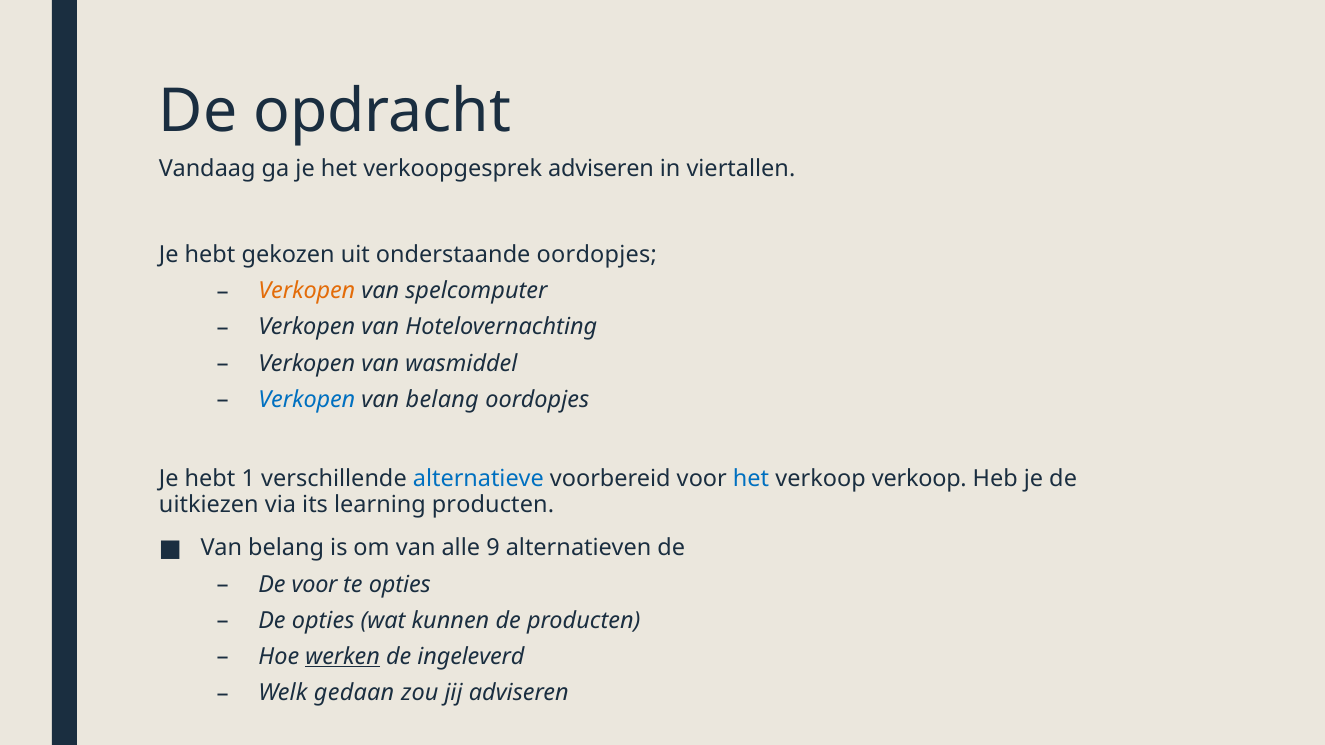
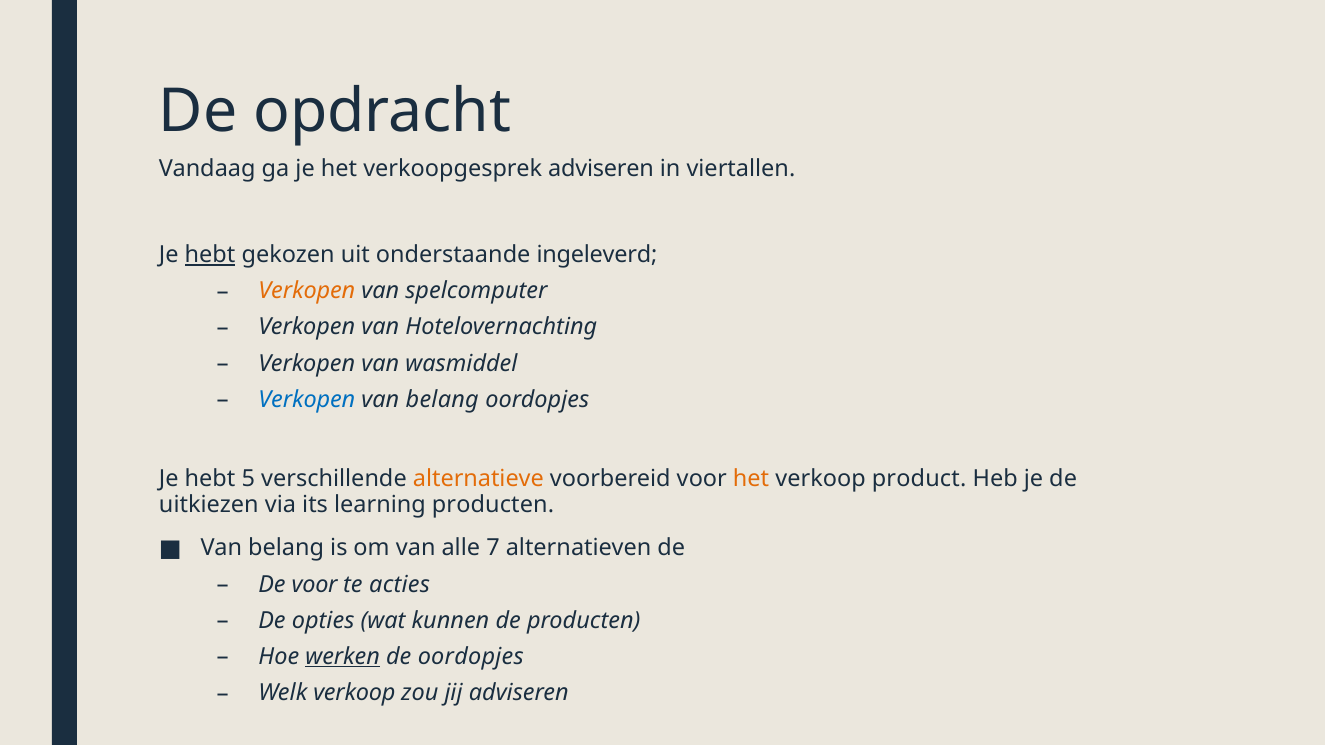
hebt underline: none -> present (210, 255)
onderstaande oordopjes: oordopjes -> ingeleverd (597, 255)
1: 1 -> 5 (248, 479)
alternatieve colour: blue -> orange (478, 479)
het colour: blue -> orange (751, 479)
verkoop verkoop: verkoop -> product (919, 479)
9: 9 -> 7 (493, 548)
te opties: opties -> acties (400, 585)
de ingeleverd: ingeleverd -> oordopjes (471, 657)
Welk gedaan: gedaan -> verkoop (354, 693)
